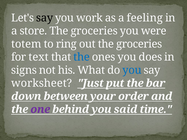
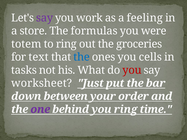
say colour: black -> purple (45, 18)
store The groceries: groceries -> formulas (94, 31)
does: does -> cells (150, 57)
signs: signs -> tasks (24, 70)
you colour: blue -> red (132, 70)
you said: said -> ring (126, 110)
